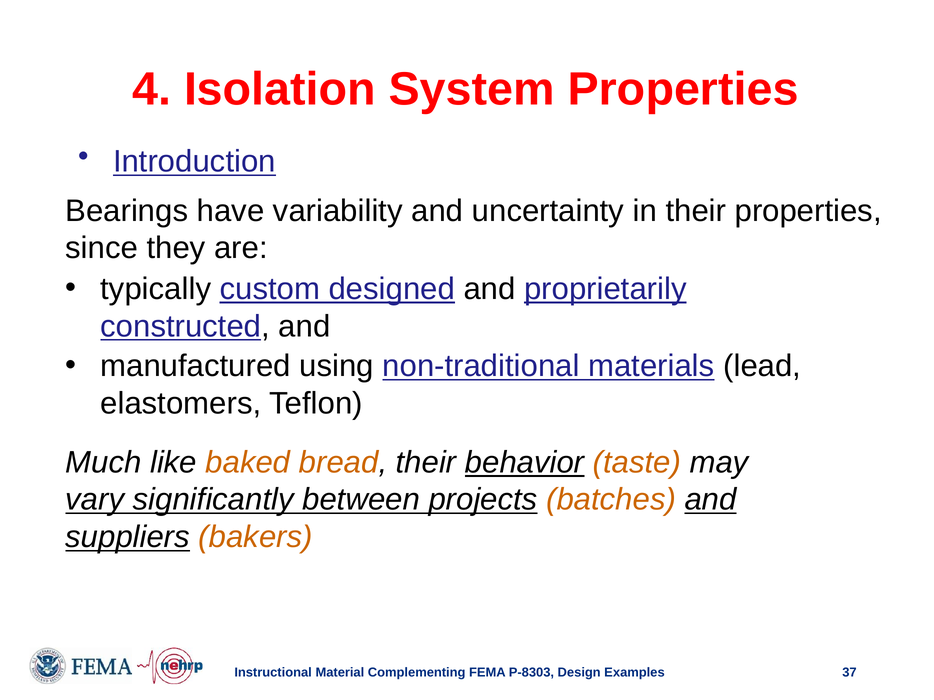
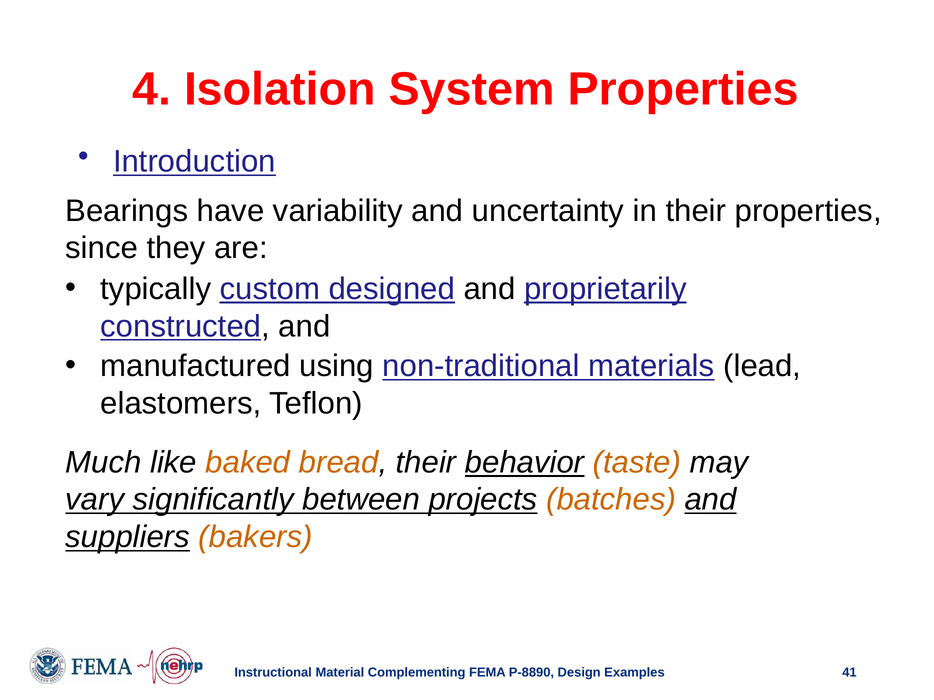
P-8303: P-8303 -> P-8890 (531, 673)
37: 37 -> 41 (849, 673)
